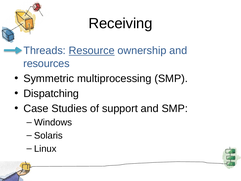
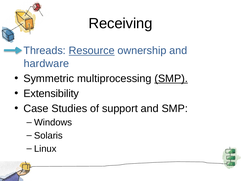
resources: resources -> hardware (46, 63)
SMP underline: none -> present (171, 78)
Dispatching: Dispatching -> Extensibility (51, 93)
